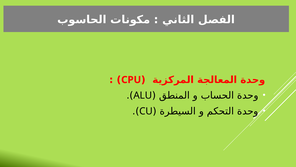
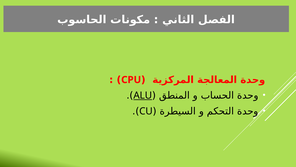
ALU underline: none -> present (143, 95)
